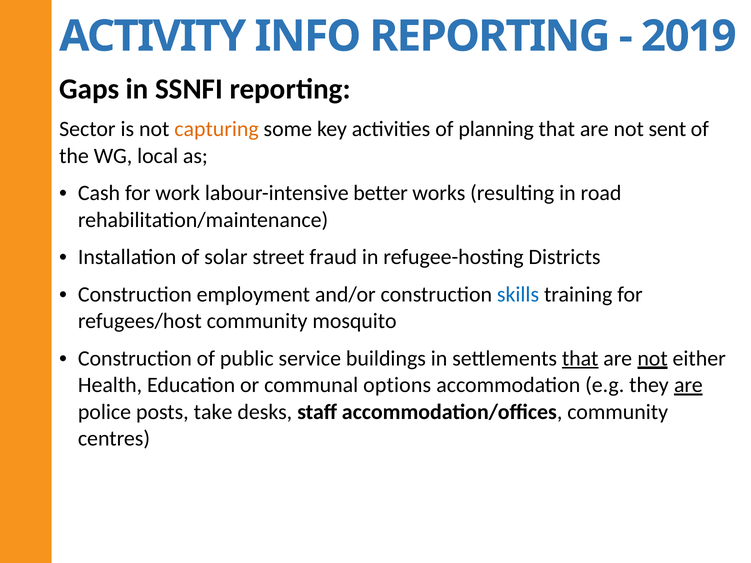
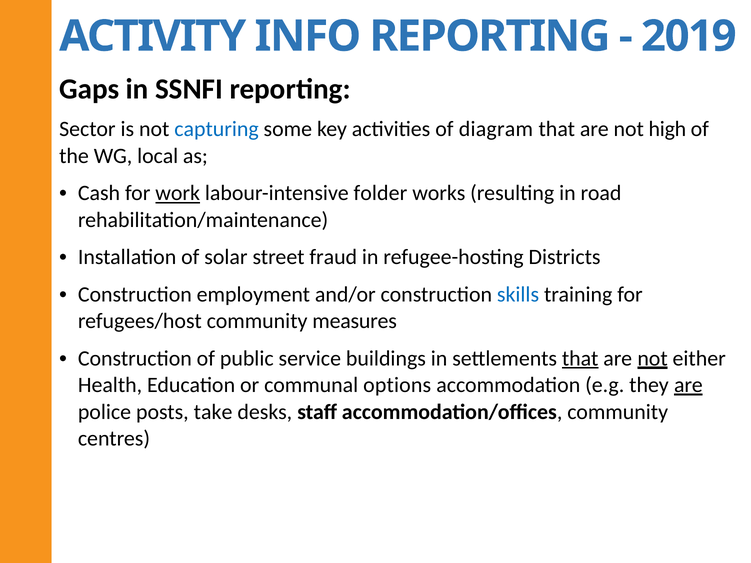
capturing colour: orange -> blue (217, 129)
planning: planning -> diagram (496, 129)
sent: sent -> high (667, 129)
work underline: none -> present (178, 193)
better: better -> folder (380, 193)
mosquito: mosquito -> measures (355, 321)
